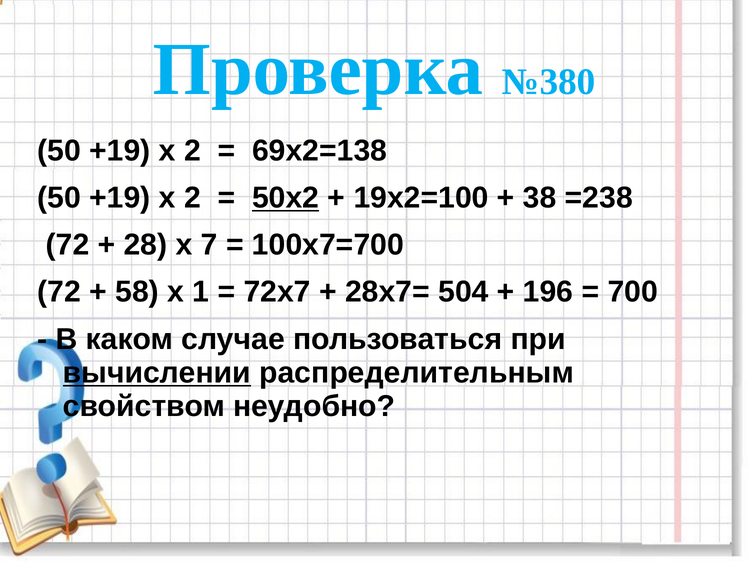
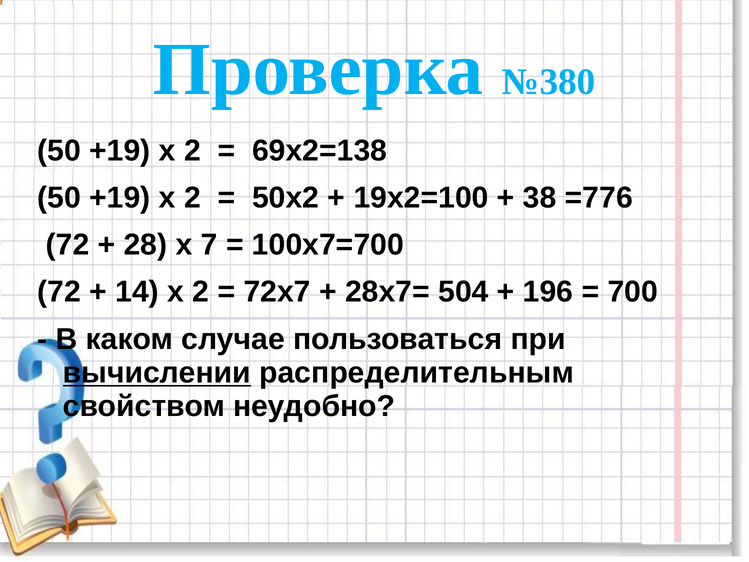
50х2 underline: present -> none (286, 198)
=238: =238 -> =776 (599, 198)
58: 58 -> 14 (137, 292)
1: 1 -> 2 (201, 292)
